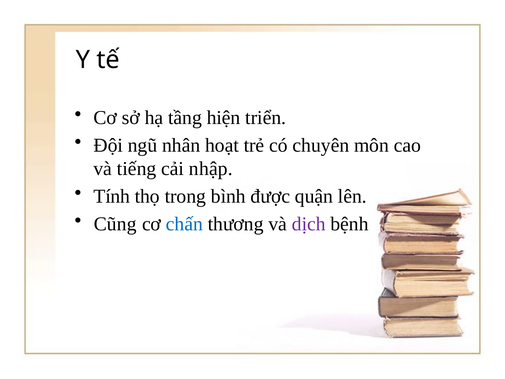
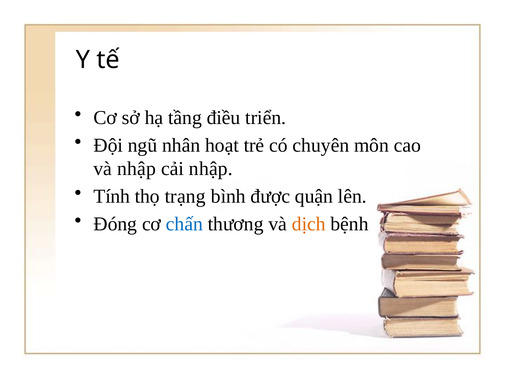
hiện: hiện -> điều (224, 118)
và tiếng: tiếng -> nhập (137, 169)
trong: trong -> trạng (185, 196)
Cũng: Cũng -> Đóng (115, 224)
dịch colour: purple -> orange (309, 224)
